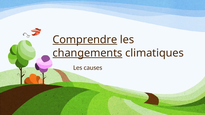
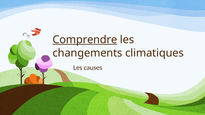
changements underline: present -> none (87, 53)
